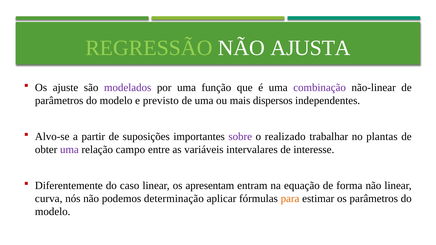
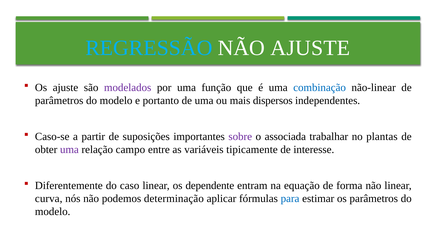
REGRESSÃO colour: light green -> light blue (149, 48)
NÃO AJUSTA: AJUSTA -> AJUSTE (310, 48)
combinação colour: purple -> blue (320, 88)
previsto: previsto -> portanto (161, 101)
Alvo-se: Alvo-se -> Caso-se (52, 137)
realizado: realizado -> associada (285, 137)
intervalares: intervalares -> tipicamente (252, 150)
apresentam: apresentam -> dependente (210, 186)
para colour: orange -> blue (290, 199)
